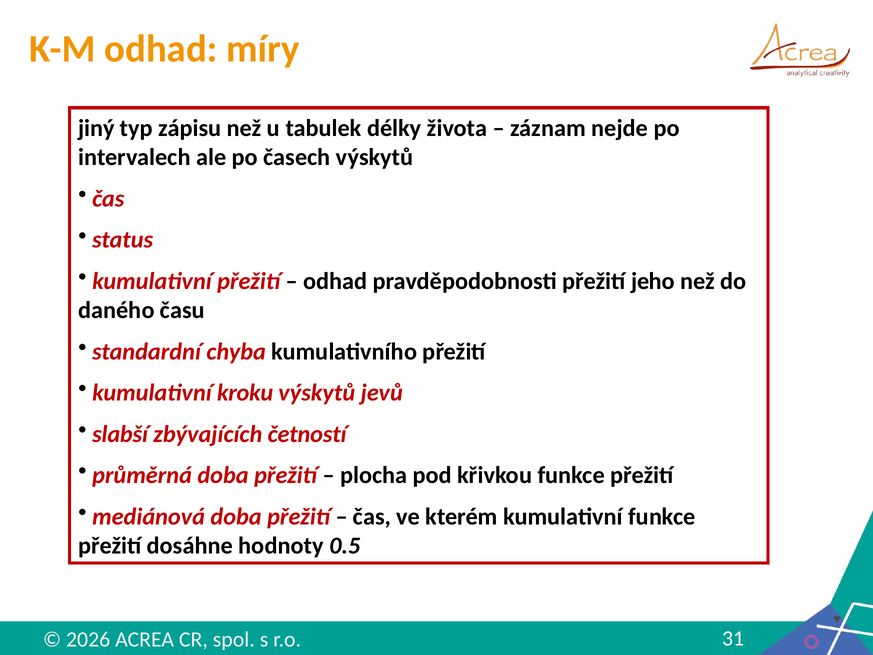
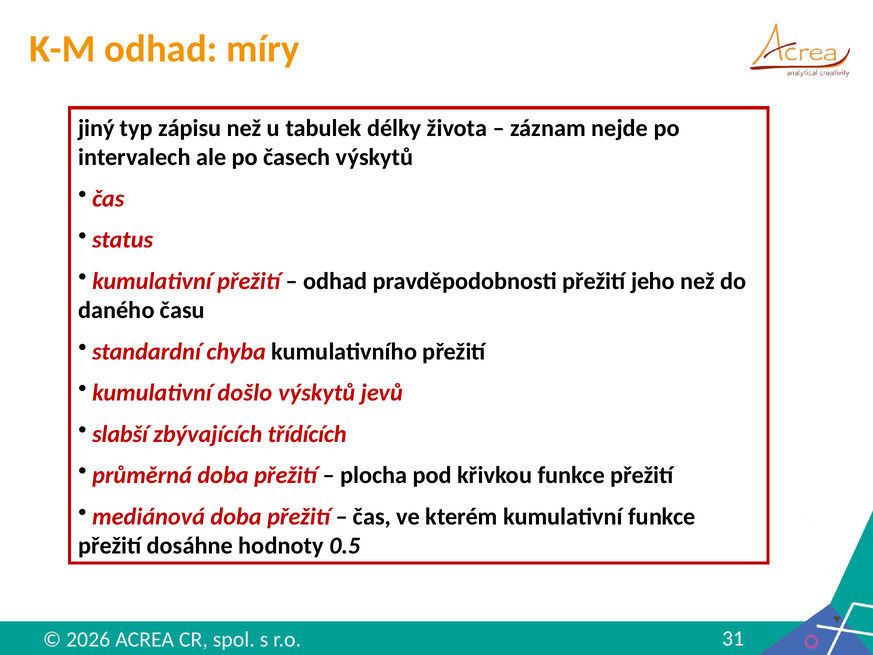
kroku: kroku -> došlo (245, 393)
četností: četností -> třídících (307, 434)
